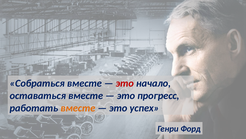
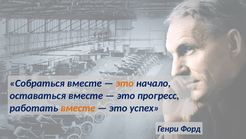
это colour: red -> orange (125, 83)
